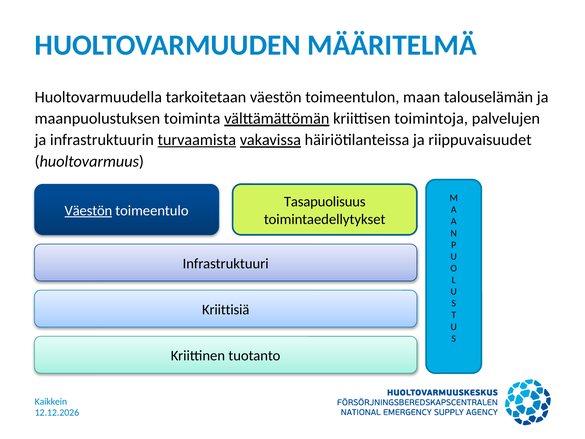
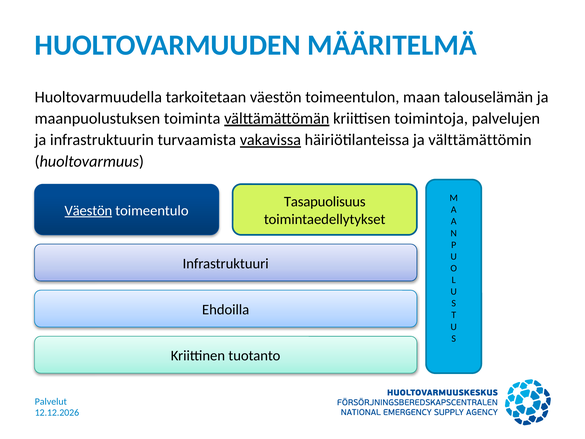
turvaamista underline: present -> none (197, 140)
riippuvaisuudet: riippuvaisuudet -> välttämättömin (480, 140)
Kriittisiä: Kriittisiä -> Ehdoilla (226, 309)
Kaikkein: Kaikkein -> Palvelut (51, 401)
